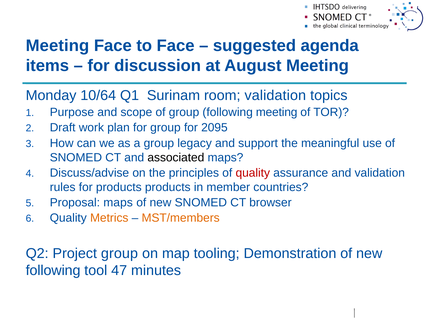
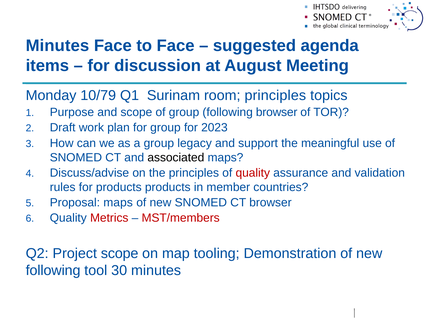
Meeting: Meeting -> Minutes (57, 46)
10/64: 10/64 -> 10/79 (98, 96)
room validation: validation -> principles (275, 96)
following meeting: meeting -> browser (277, 112)
2095: 2095 -> 2023 (214, 128)
Metrics colour: orange -> red (109, 218)
MST/members colour: orange -> red (181, 218)
Project group: group -> scope (120, 253)
47: 47 -> 30 (119, 271)
